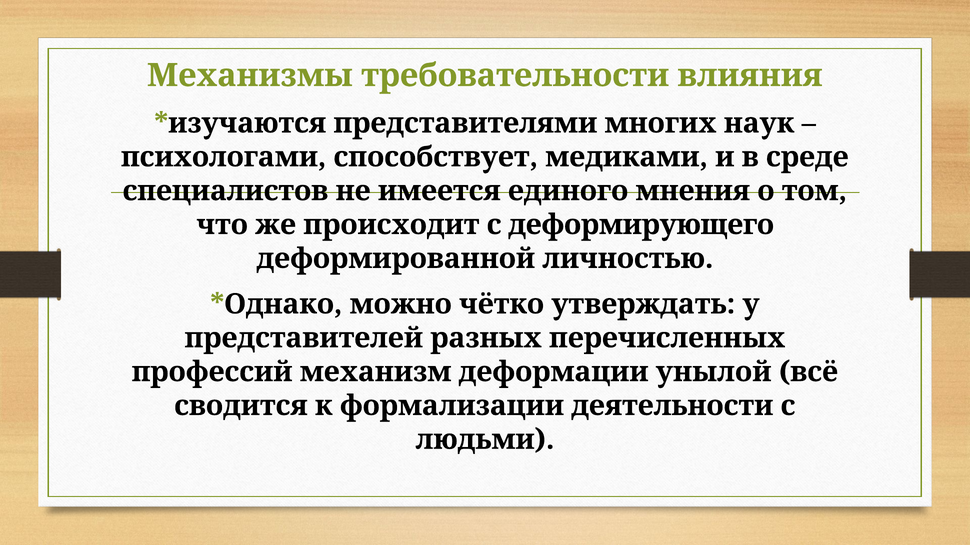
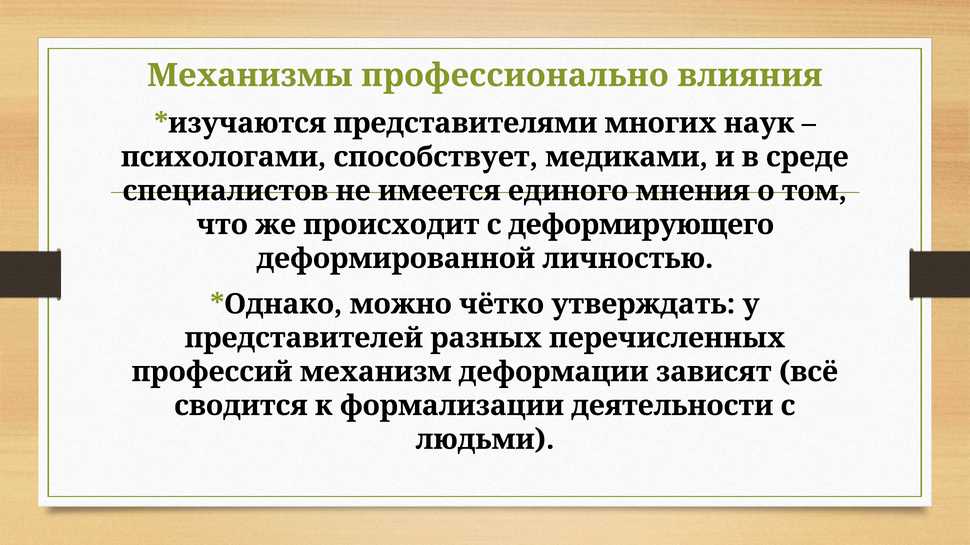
требовательности: требовательности -> профессионально (515, 76)
унылой: унылой -> зависят (714, 372)
